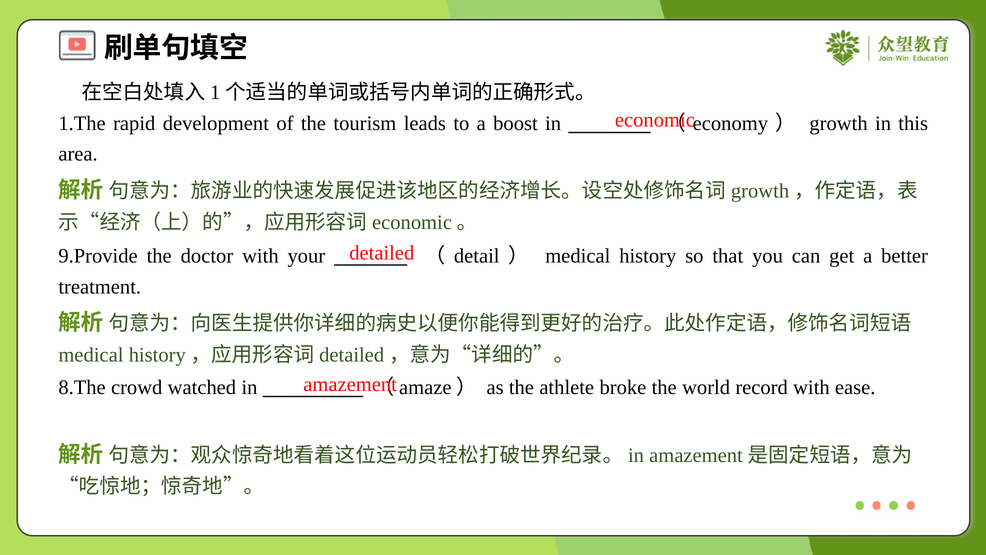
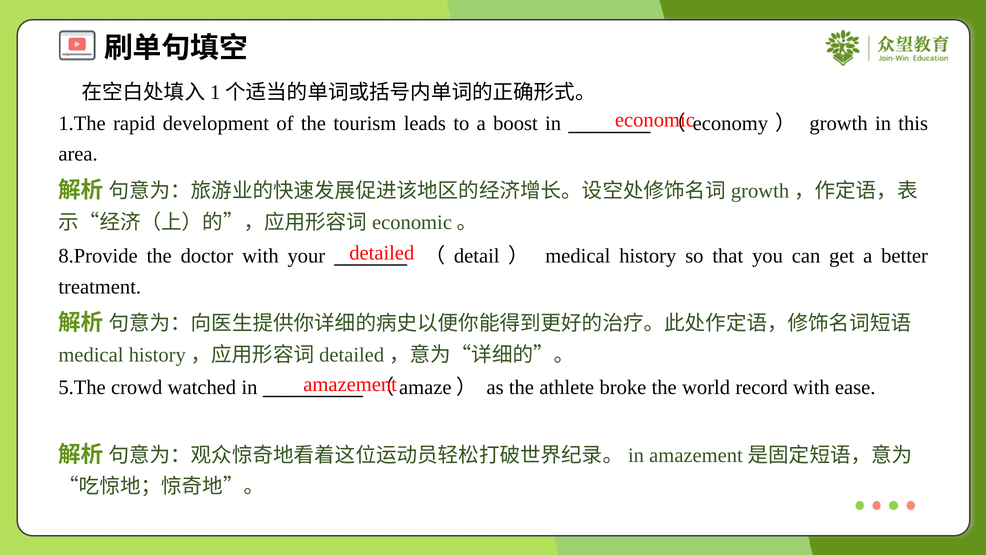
9.Provide: 9.Provide -> 8.Provide (98, 256)
8.The: 8.The -> 5.The (82, 387)
